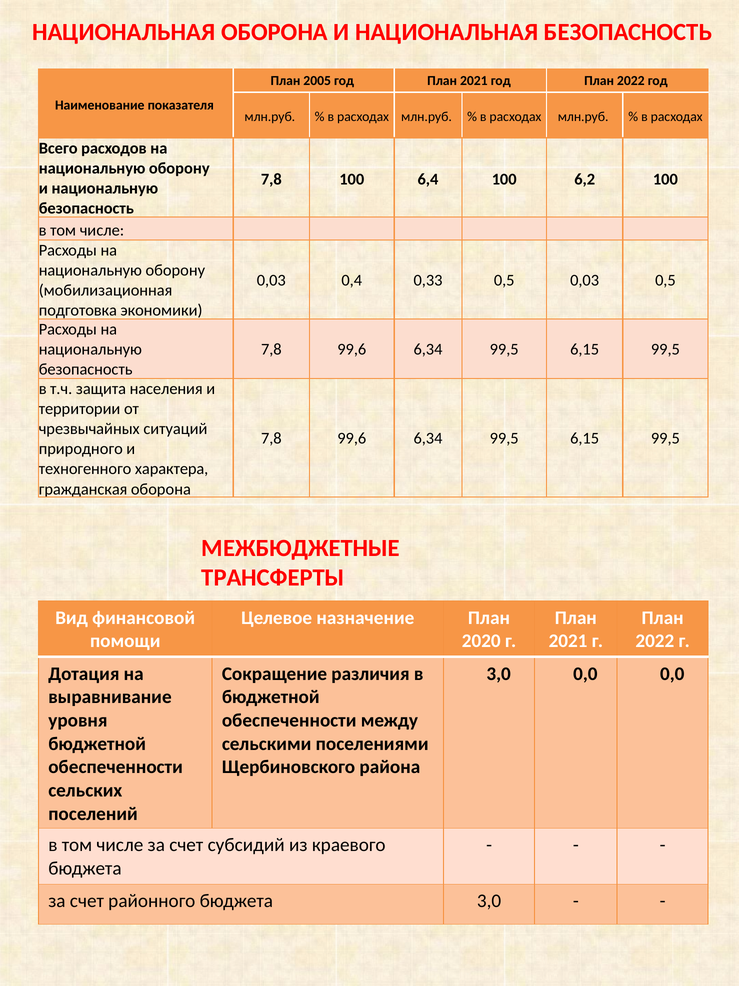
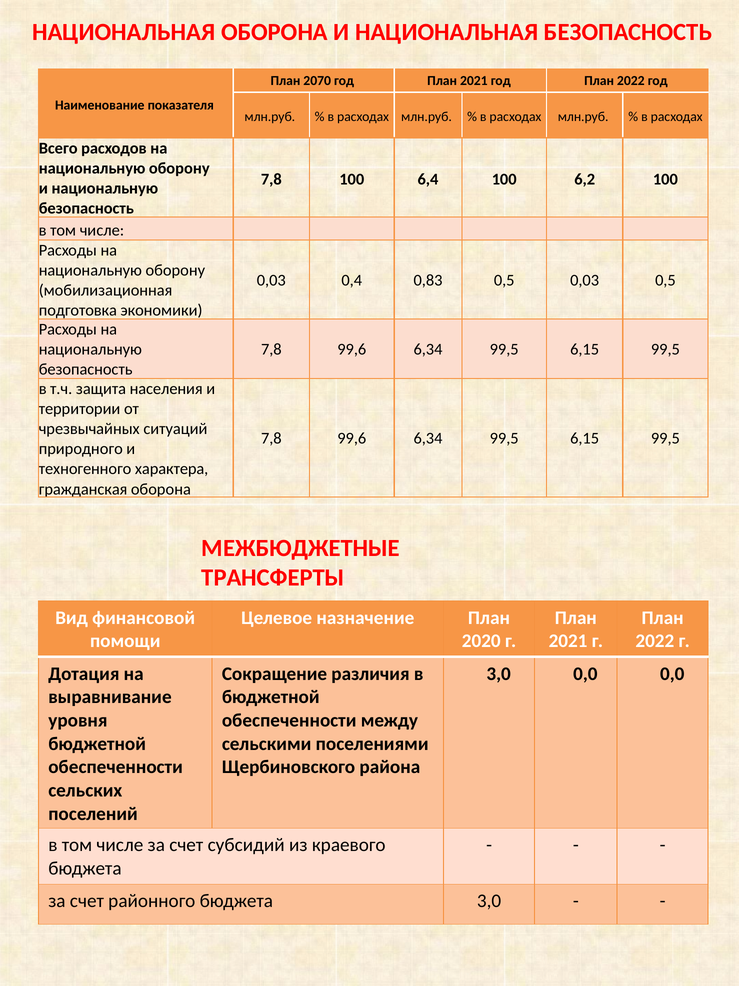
2005: 2005 -> 2070 (317, 80)
0,33: 0,33 -> 0,83 (428, 280)
